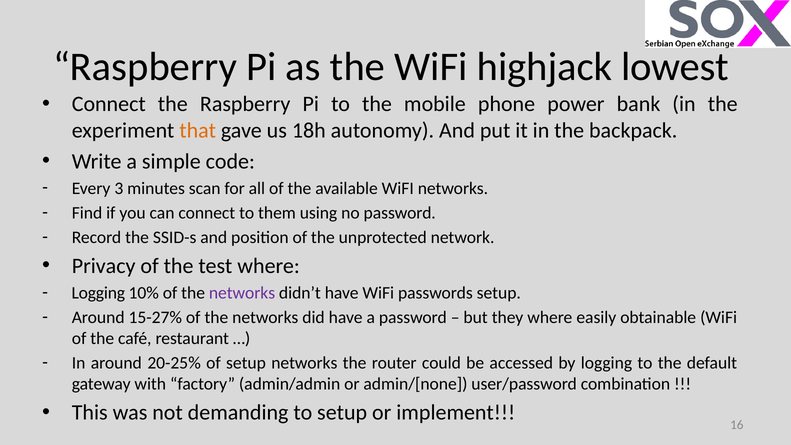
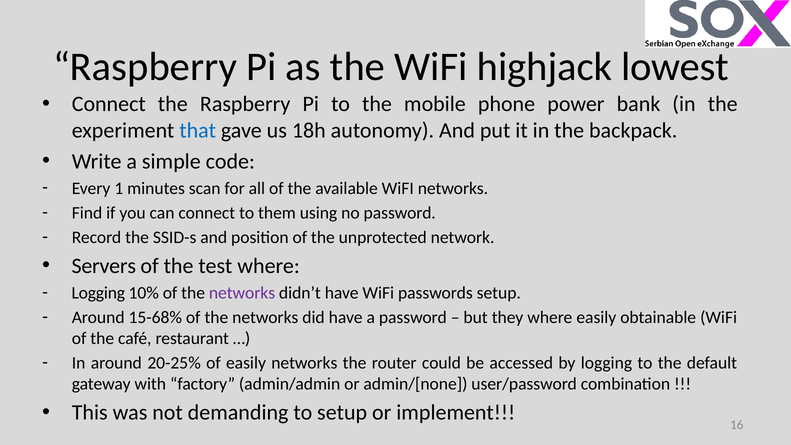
that colour: orange -> blue (198, 130)
3: 3 -> 1 (119, 188)
Privacy: Privacy -> Servers (104, 266)
15-27%: 15-27% -> 15-68% (155, 317)
of setup: setup -> easily (246, 363)
